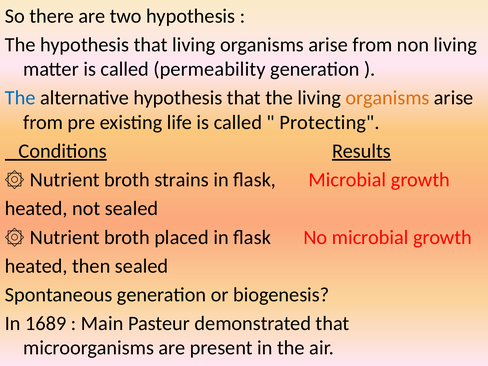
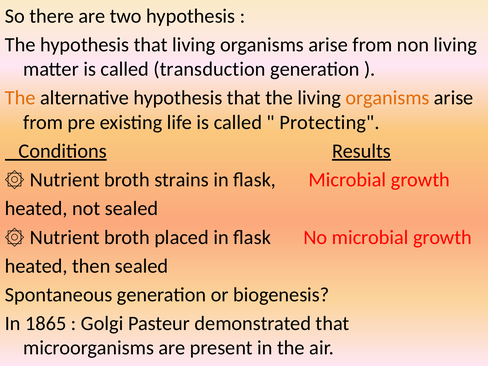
permeability: permeability -> transduction (210, 69)
The colour: blue -> orange (20, 98)
1689: 1689 -> 1865 (46, 324)
Main: Main -> Golgi (102, 324)
